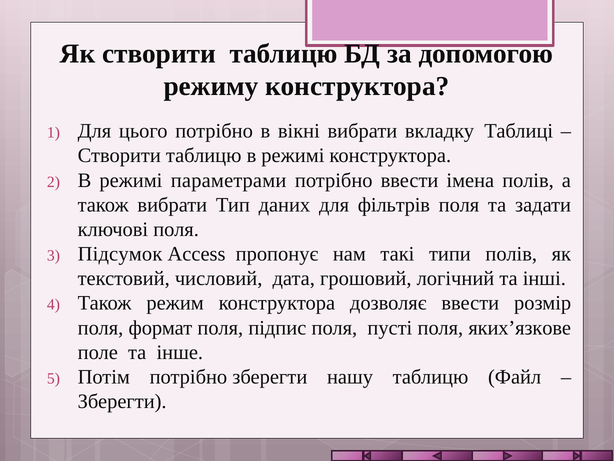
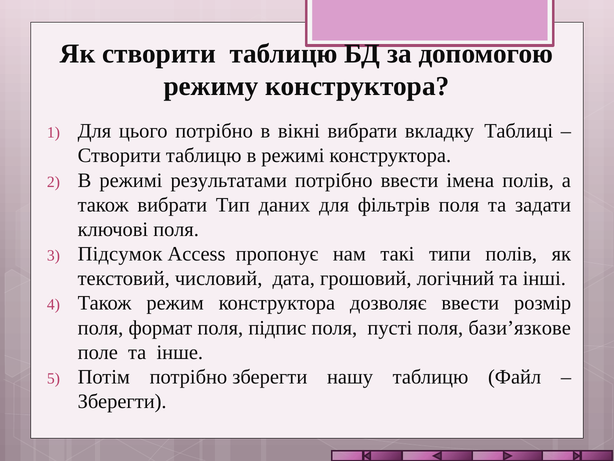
параметрами: параметрами -> результатами (229, 180)
яких’язкове: яких’язкове -> бази’язкове (520, 327)
